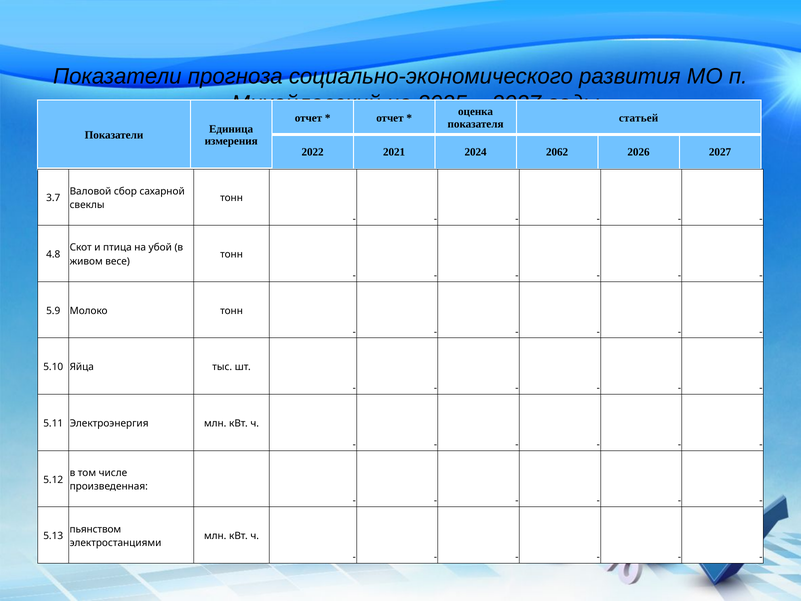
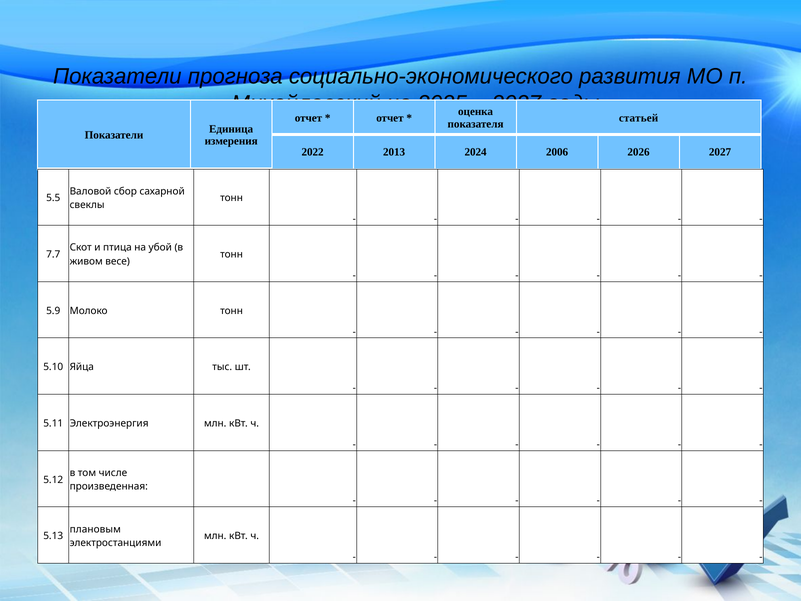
2021: 2021 -> 2013 (394, 152)
2062: 2062 -> 2006 (557, 152)
3.7: 3.7 -> 5.5 (53, 198)
4.8: 4.8 -> 7.7 (53, 254)
пьянством: пьянством -> плановым (95, 529)
